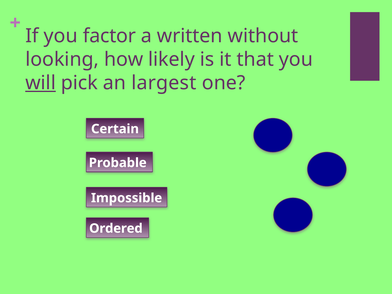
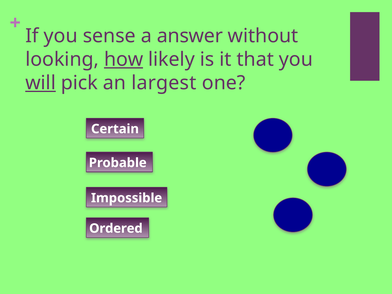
factor: factor -> sense (109, 36)
written: written -> answer (190, 36)
how underline: none -> present (124, 59)
